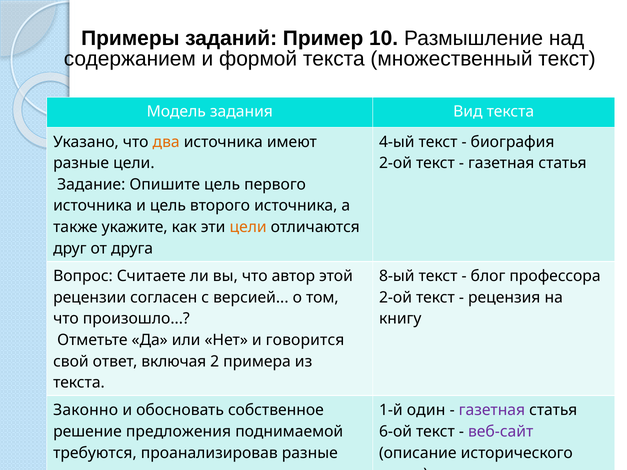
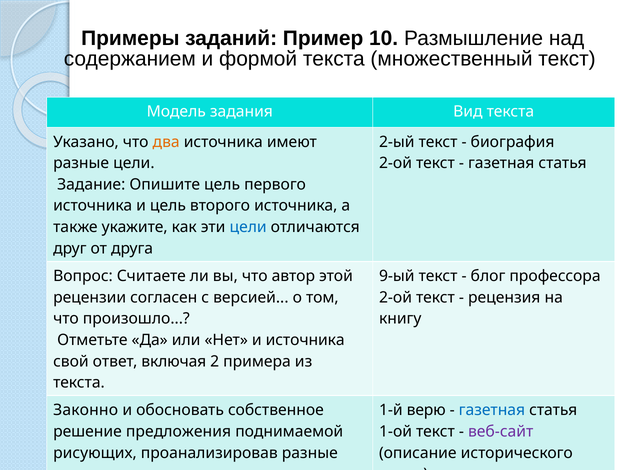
4-ый: 4-ый -> 2-ый (397, 142)
цели colour: orange -> blue (248, 227)
8-ый: 8-ый -> 9-ый (397, 276)
и говорится: говорится -> источника (305, 340)
один: один -> верю (426, 410)
газетная colour: purple -> blue (492, 410)
6-ой: 6-ой -> 1-ой (396, 432)
требуются: требуются -> рисующих (95, 453)
